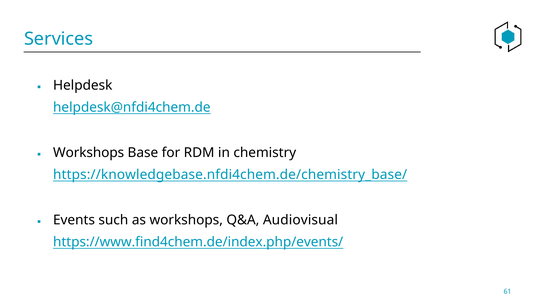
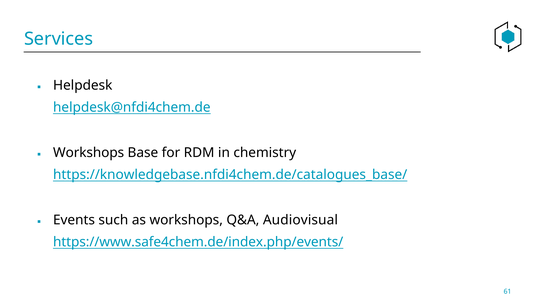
https://knowledgebase.nfdi4chem.de/chemistry_base/: https://knowledgebase.nfdi4chem.de/chemistry_base/ -> https://knowledgebase.nfdi4chem.de/catalogues_base/ (230, 175)
https://www.find4chem.de/index.php/events/: https://www.find4chem.de/index.php/events/ -> https://www.safe4chem.de/index.php/events/ (198, 242)
